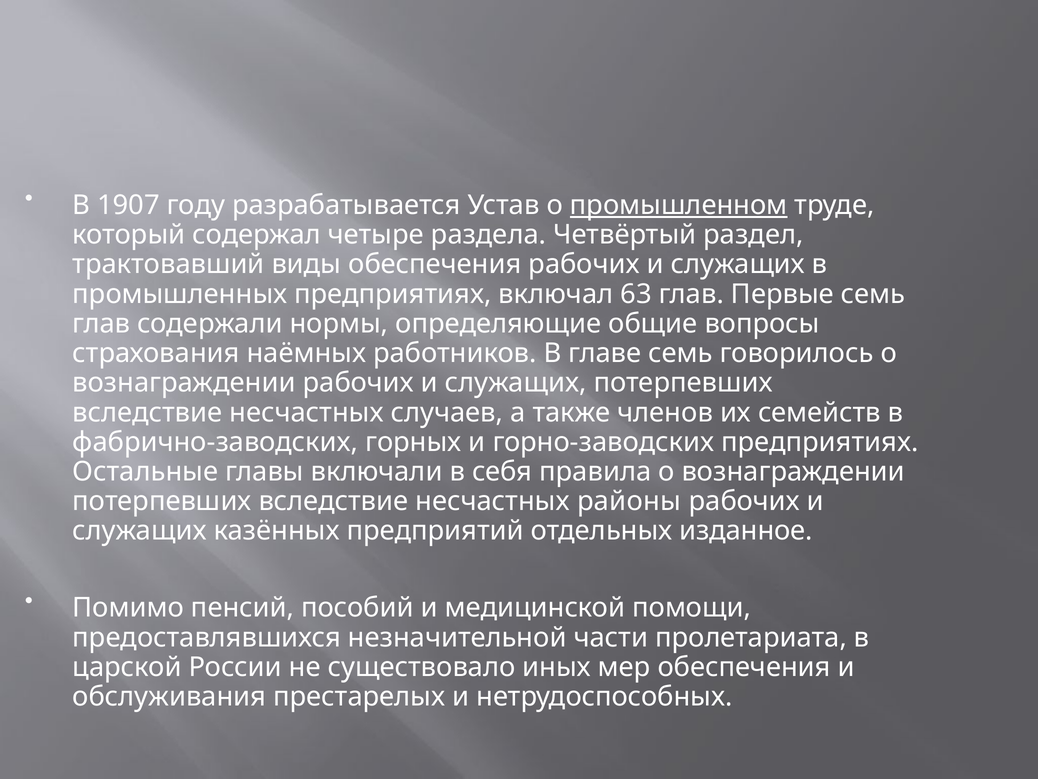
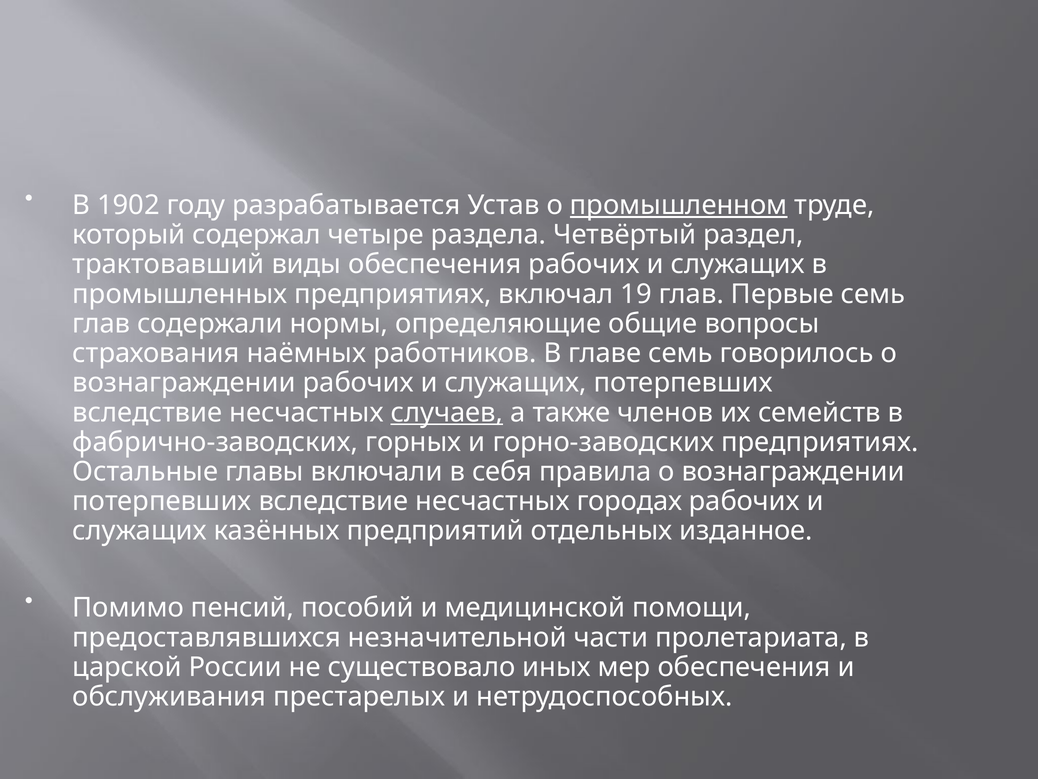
1907: 1907 -> 1902 (128, 205)
63: 63 -> 19 (636, 294)
случаев underline: none -> present (447, 412)
районы: районы -> городах (629, 501)
